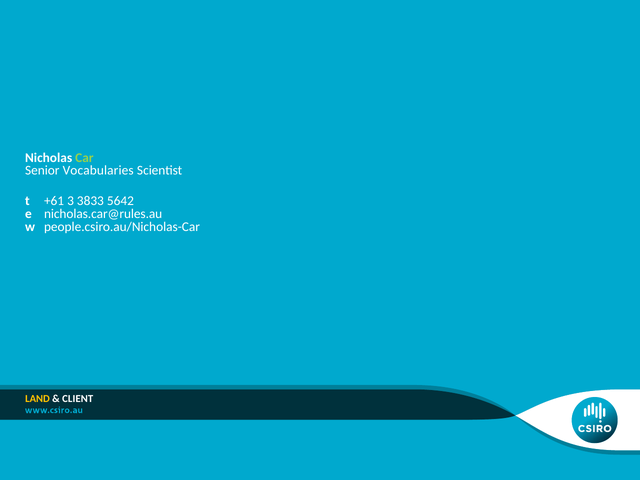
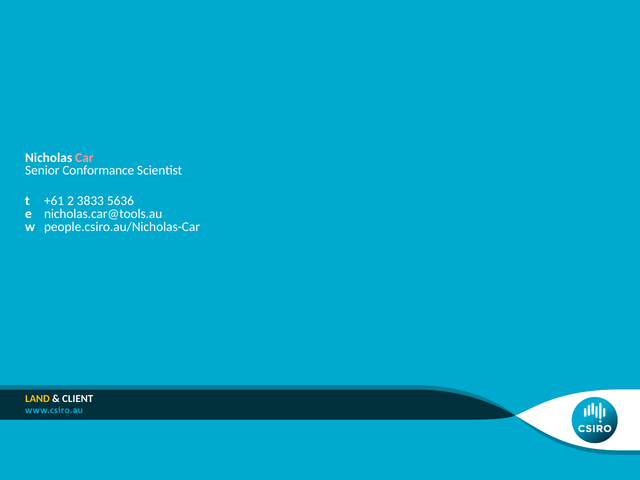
Car colour: light green -> pink (84, 158)
Vocabularies: Vocabularies -> Conformance (98, 170)
3: 3 -> 2 (71, 201)
5642: 5642 -> 5636 (120, 201)
nicholas.car@rules.au: nicholas.car@rules.au -> nicholas.car@tools.au (103, 214)
